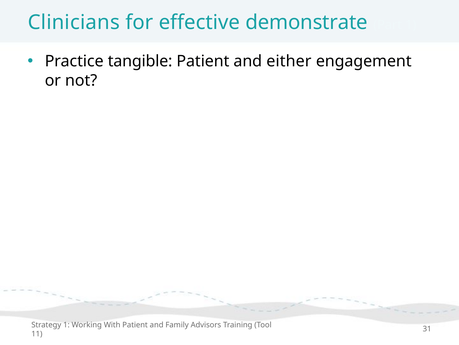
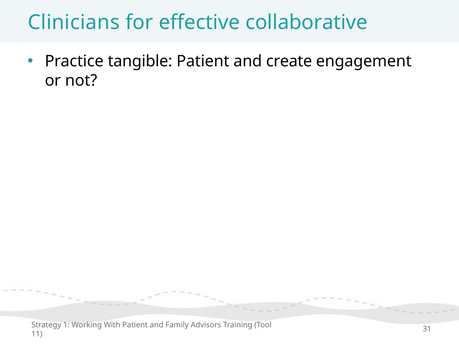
demonstrate: demonstrate -> collaborative (307, 22)
either: either -> create (289, 61)
